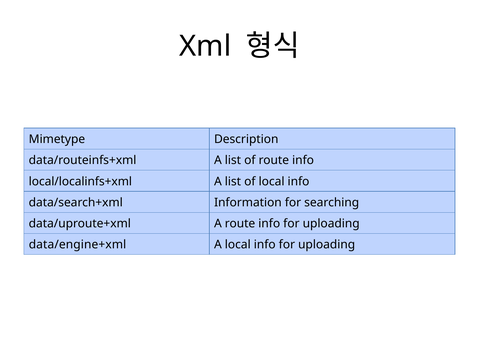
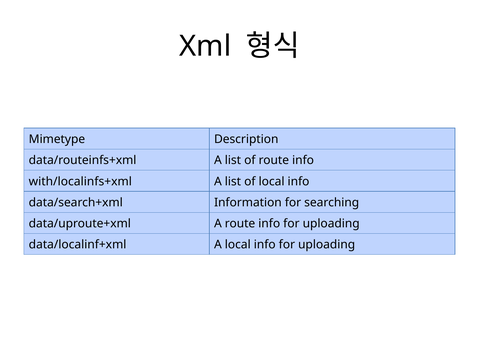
local/localinfs+xml: local/localinfs+xml -> with/localinfs+xml (80, 182)
data/engine+xml: data/engine+xml -> data/localinf+xml (78, 245)
